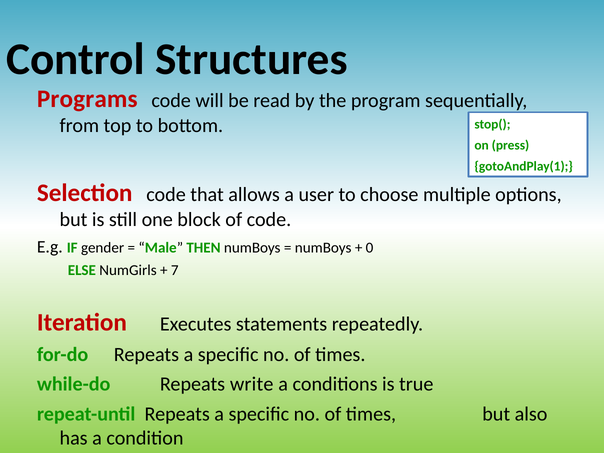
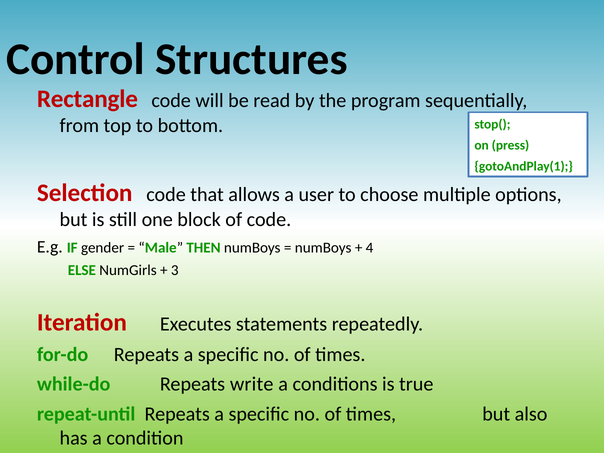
Programs: Programs -> Rectangle (87, 99)
0: 0 -> 4 (370, 248)
7: 7 -> 3 (175, 270)
